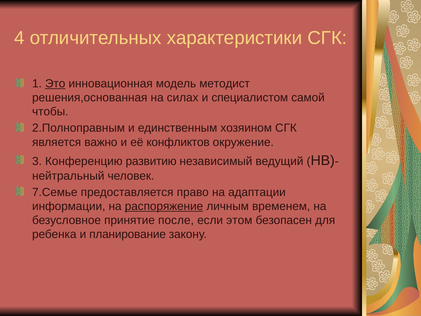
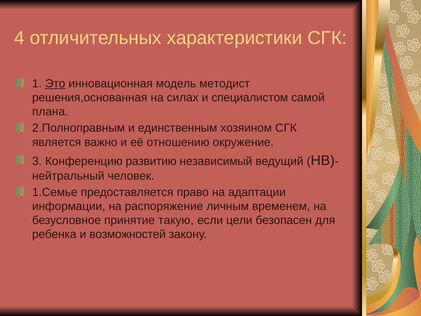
чтобы: чтобы -> плана (50, 112)
конфликтов: конфликтов -> отношению (178, 142)
7.Семье: 7.Семье -> 1.Семье (55, 192)
распоряжение underline: present -> none (164, 206)
после: после -> такую (176, 220)
этом: этом -> цели (239, 220)
планирование: планирование -> возможностей (128, 234)
